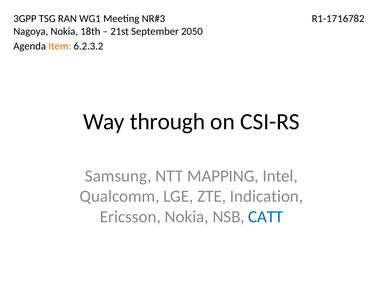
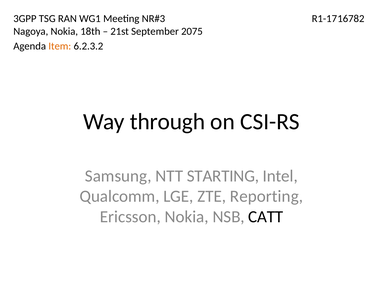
2050: 2050 -> 2075 (192, 31)
MAPPING: MAPPING -> STARTING (223, 176)
Indication: Indication -> Reporting (267, 197)
CATT colour: blue -> black (266, 217)
